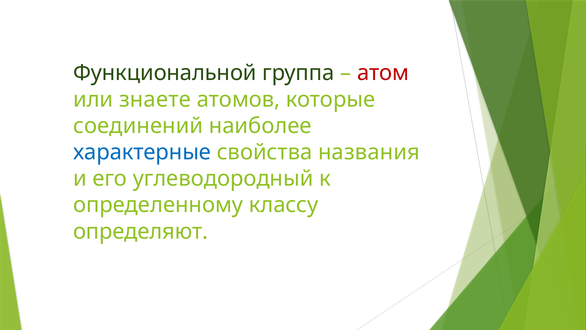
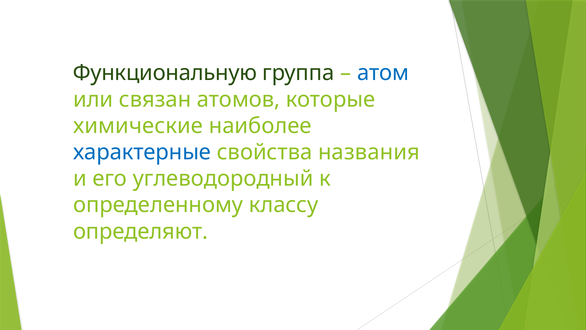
Функциональной: Функциональной -> Функциональную (165, 73)
атом colour: red -> blue (383, 73)
знаете: знаете -> связан (155, 99)
соединений: соединений -> химические (138, 126)
